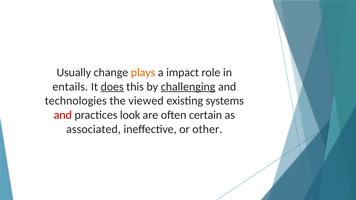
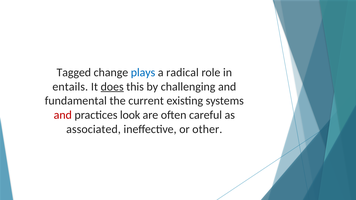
Usually: Usually -> Tagged (74, 72)
plays colour: orange -> blue (143, 72)
impact: impact -> radical (182, 72)
challenging underline: present -> none (188, 87)
technologies: technologies -> fundamental (76, 101)
viewed: viewed -> current (146, 101)
certain: certain -> careful (206, 115)
